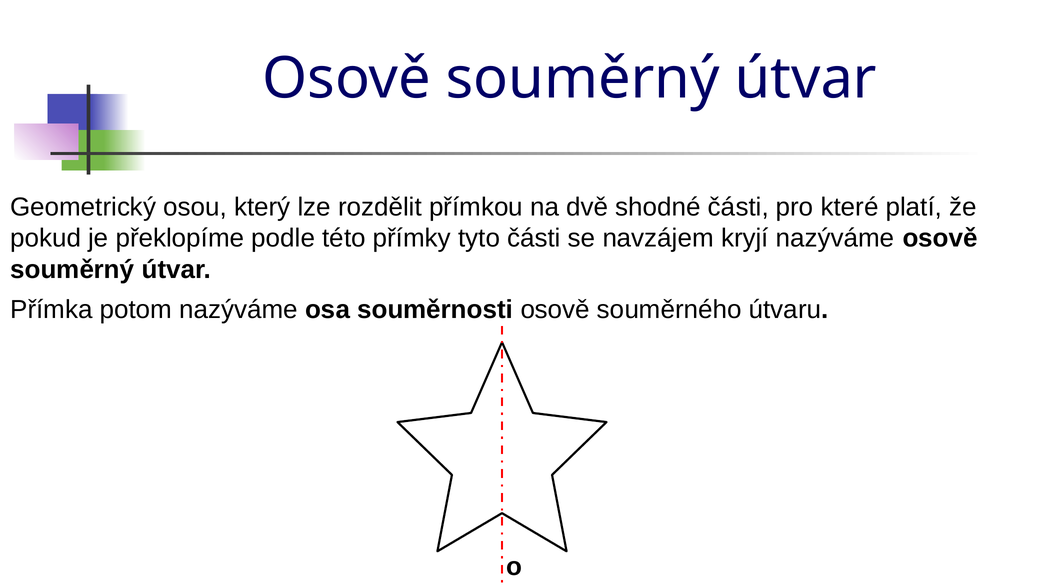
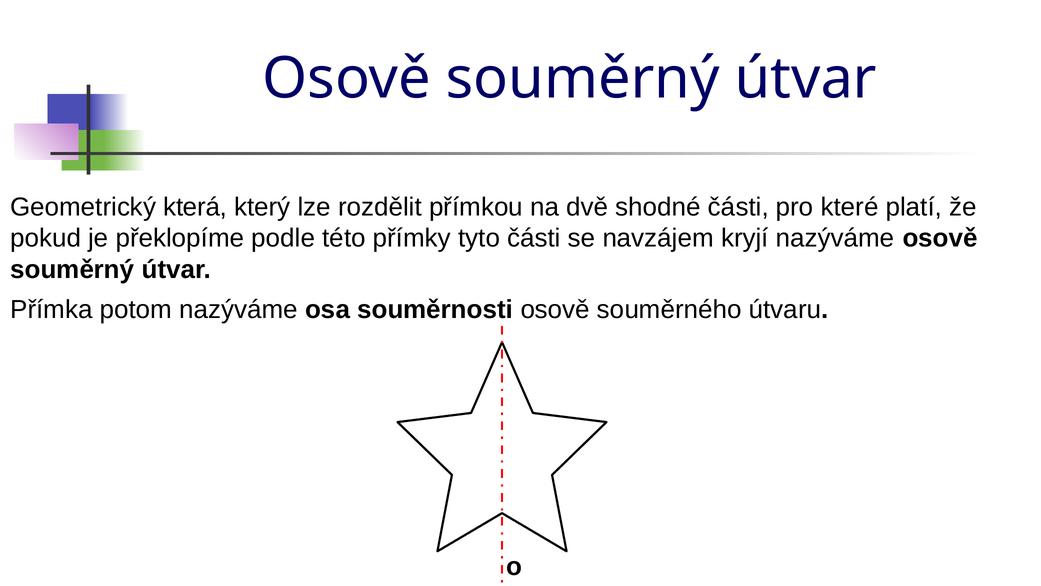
osou: osou -> která (195, 207)
